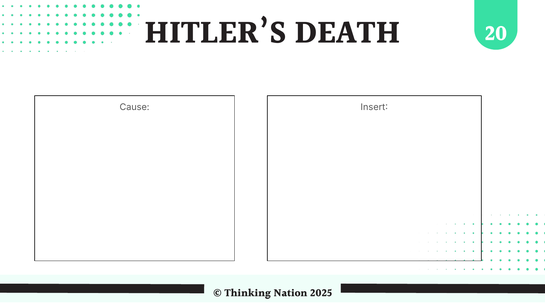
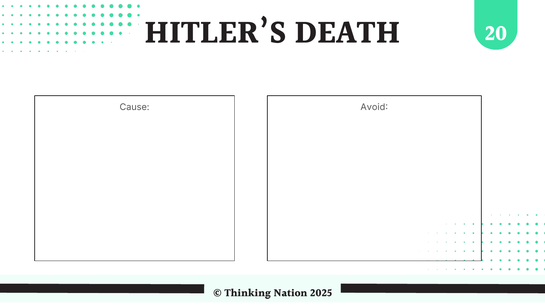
Insert: Insert -> Avoid (374, 107)
